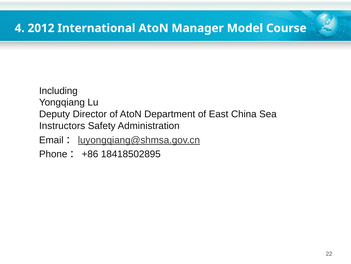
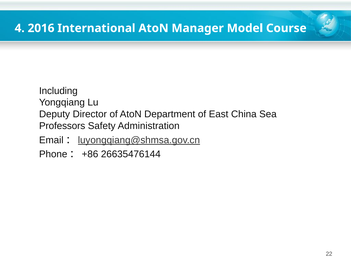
2012: 2012 -> 2016 (41, 28)
Instructors: Instructors -> Professors (62, 126)
18418502895: 18418502895 -> 26635476144 (131, 154)
